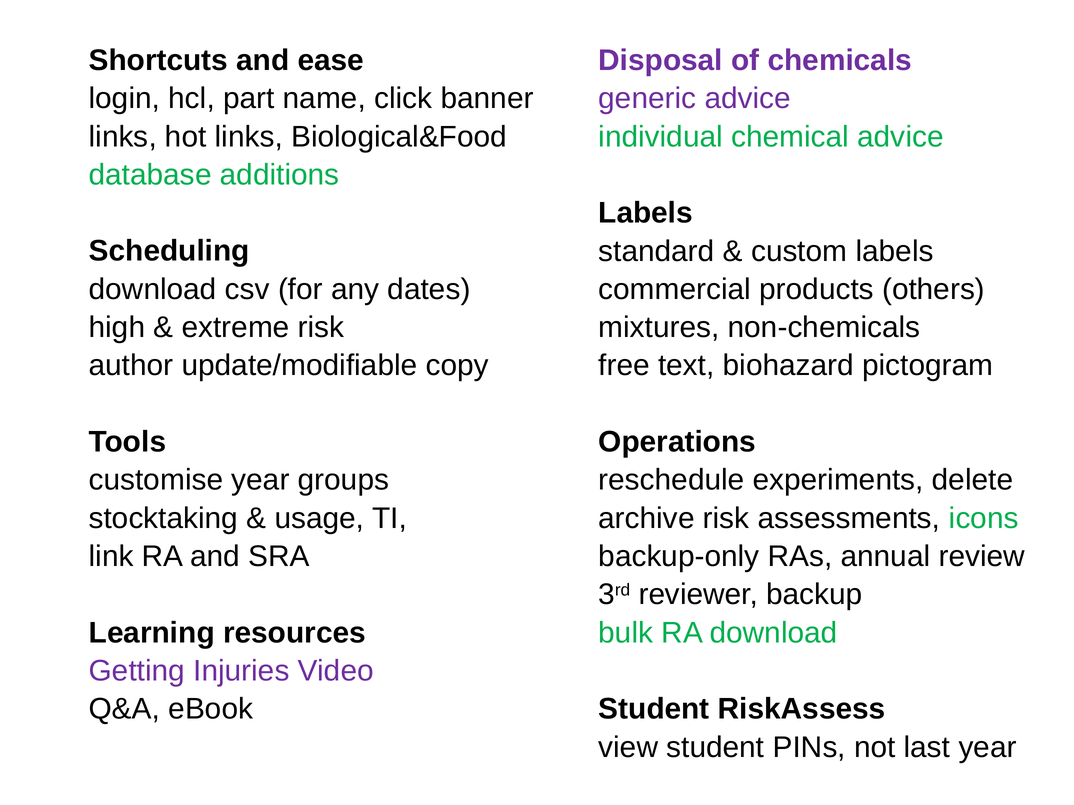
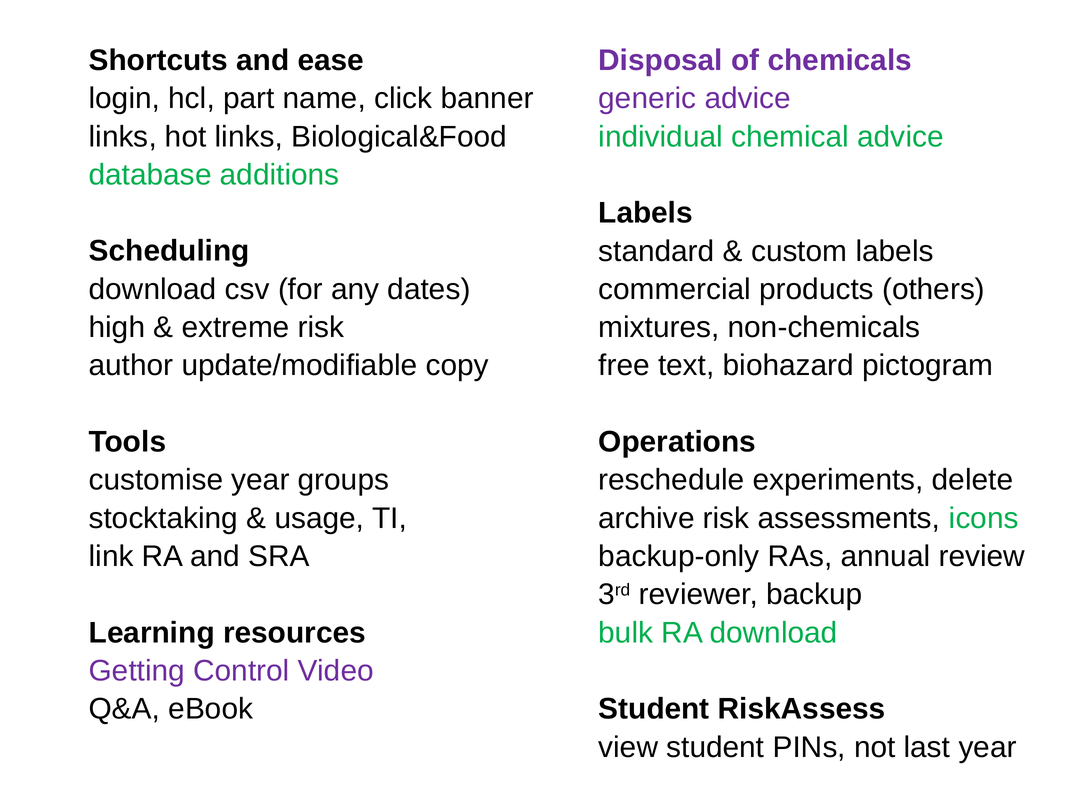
Injuries: Injuries -> Control (241, 671)
